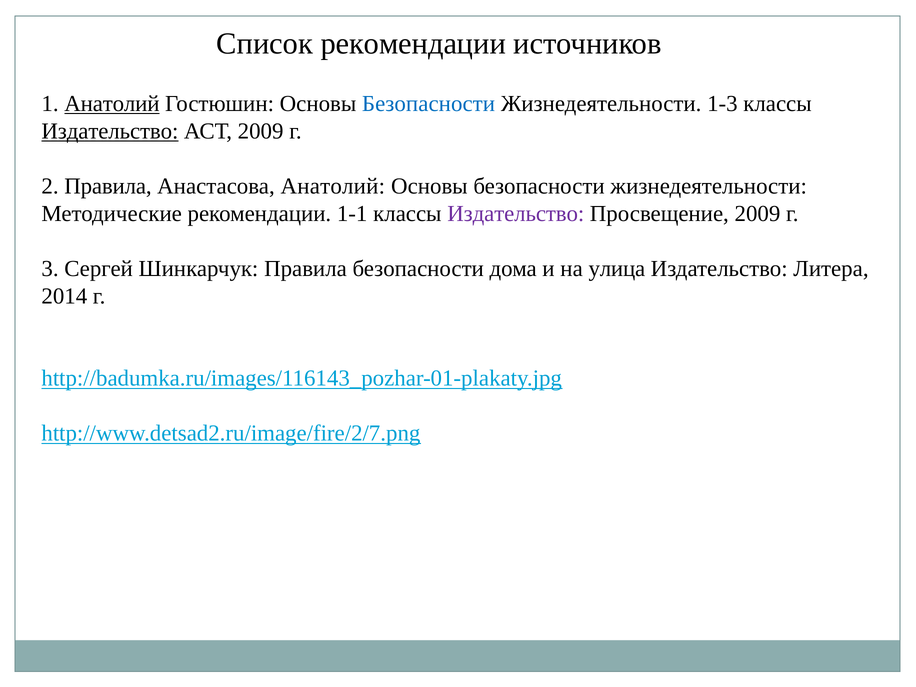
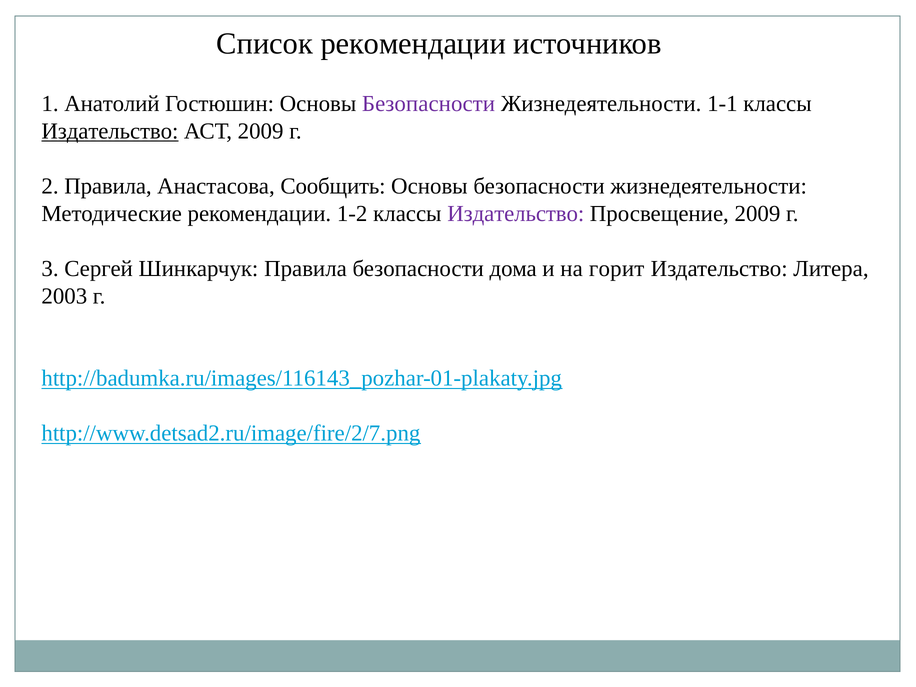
Анатолий underline: present -> none (112, 104)
Безопасности colour: blue -> purple (429, 104)
1-3: 1-3 -> 1-1 (722, 104)
Анастасова Анатолий: Анатолий -> Сообщить (333, 186)
1-1: 1-1 -> 1-2 (352, 214)
улица: улица -> горит (617, 269)
2014: 2014 -> 2003 (64, 296)
